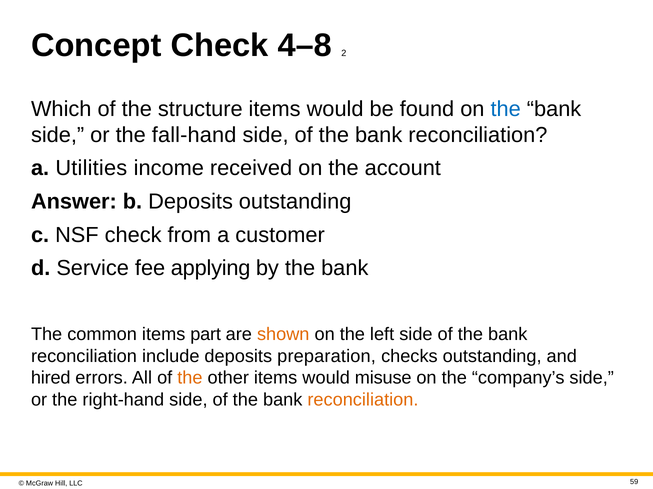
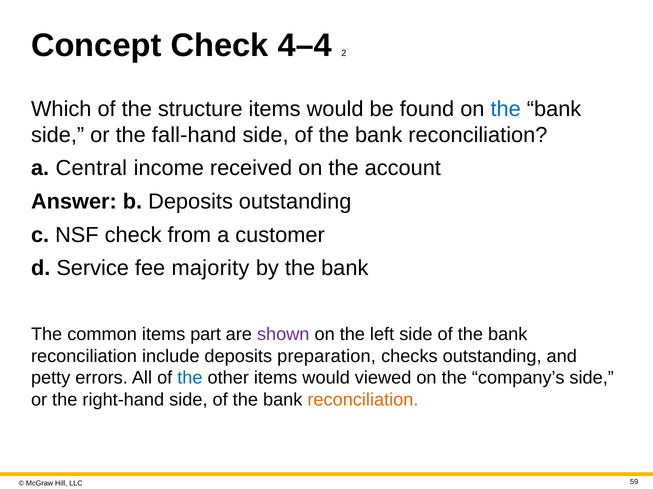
4–8: 4–8 -> 4–4 (305, 46)
Utilities: Utilities -> Central (91, 169)
applying: applying -> majority (210, 269)
shown colour: orange -> purple (283, 335)
hired: hired -> petty (51, 378)
the colour: orange -> blue (190, 378)
misuse: misuse -> viewed (383, 378)
